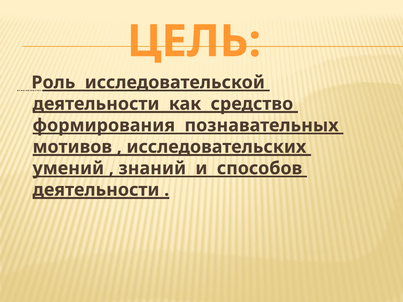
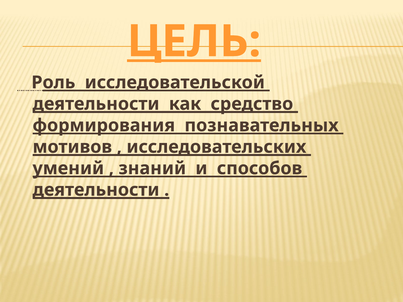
ЦЕЛЬ underline: none -> present (194, 41)
